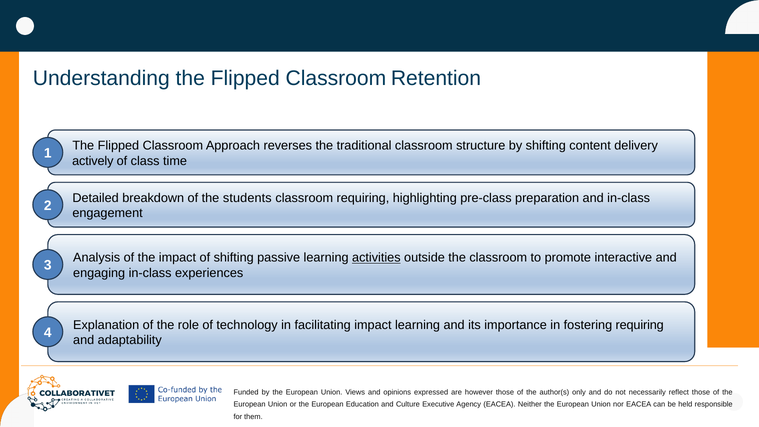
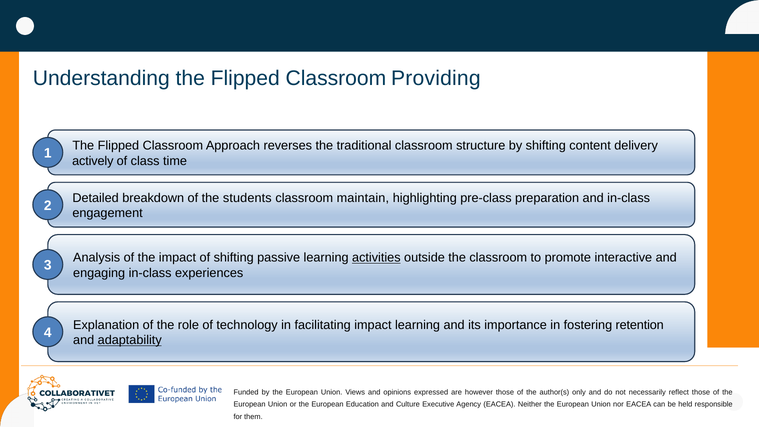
Retention: Retention -> Providing (436, 78)
classroom requiring: requiring -> maintain (363, 198)
fostering requiring: requiring -> retention (640, 325)
adaptability underline: none -> present (130, 340)
